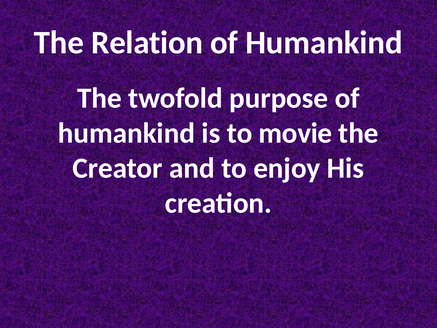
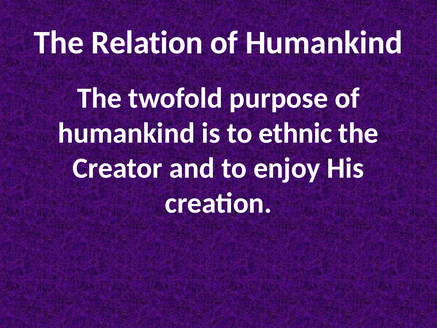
movie: movie -> ethnic (295, 133)
